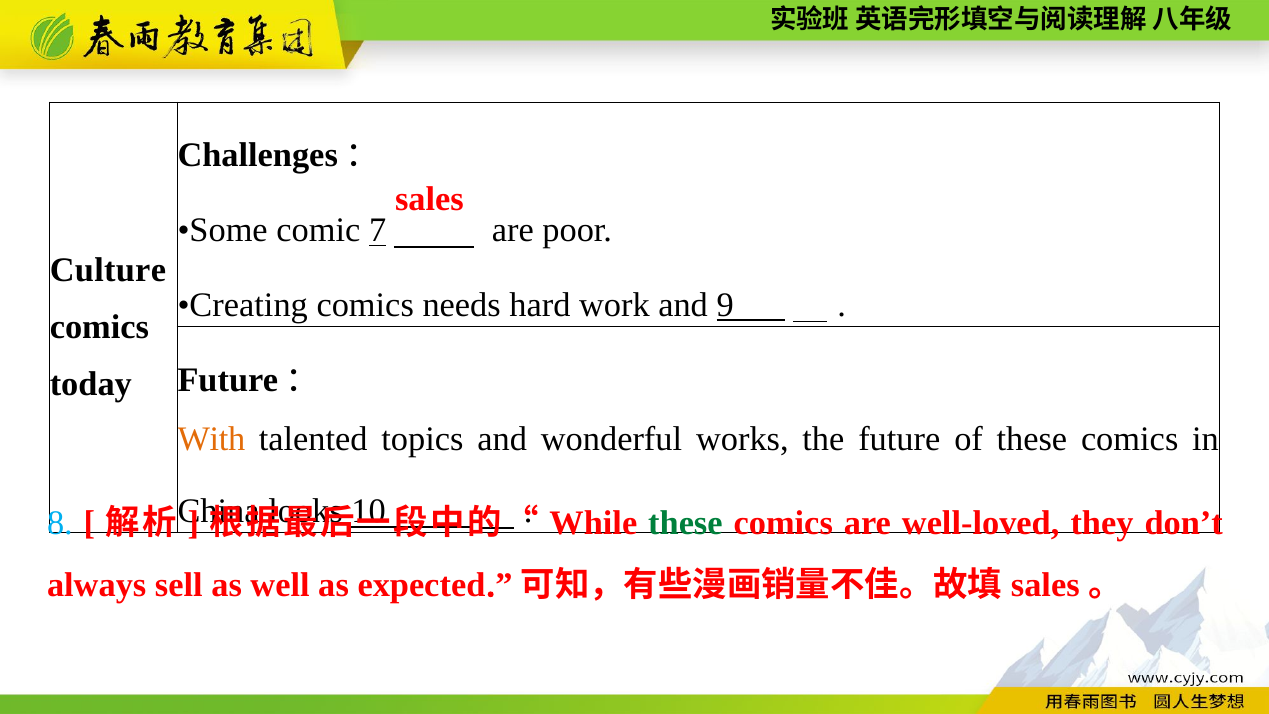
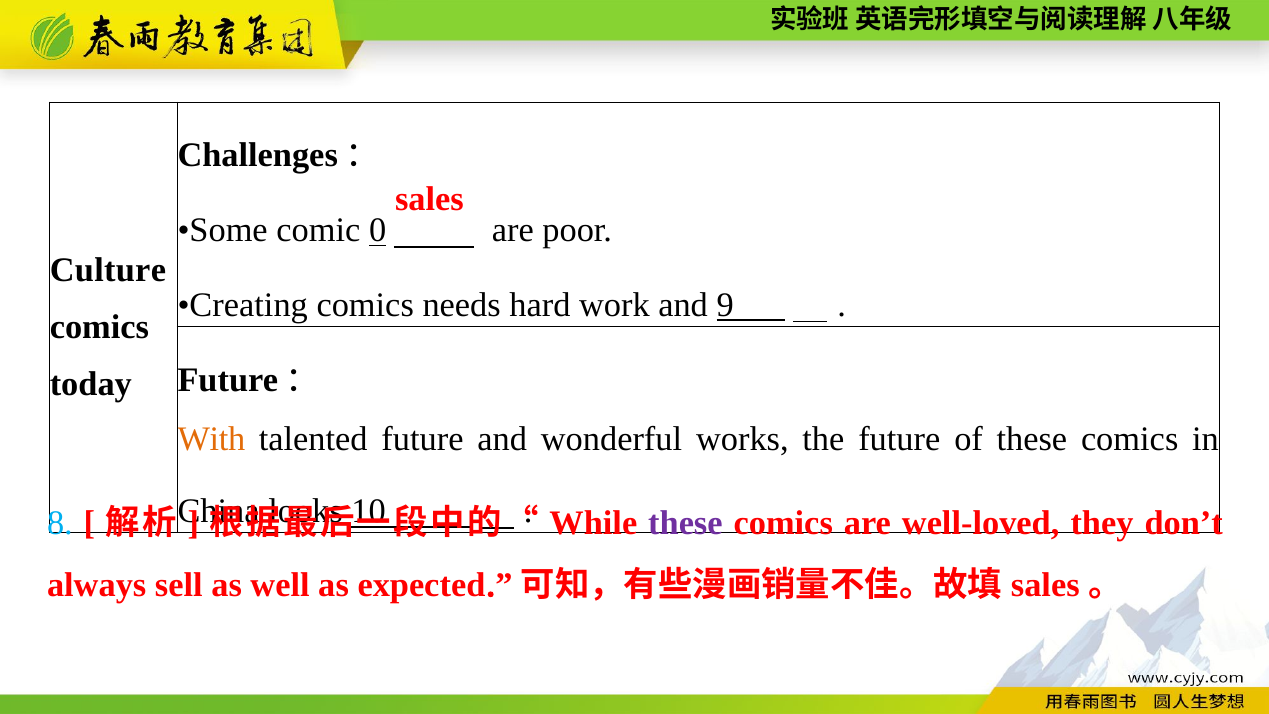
7: 7 -> 0 (378, 230)
talented topics: topics -> future (422, 439)
these colour: green -> purple (685, 523)
